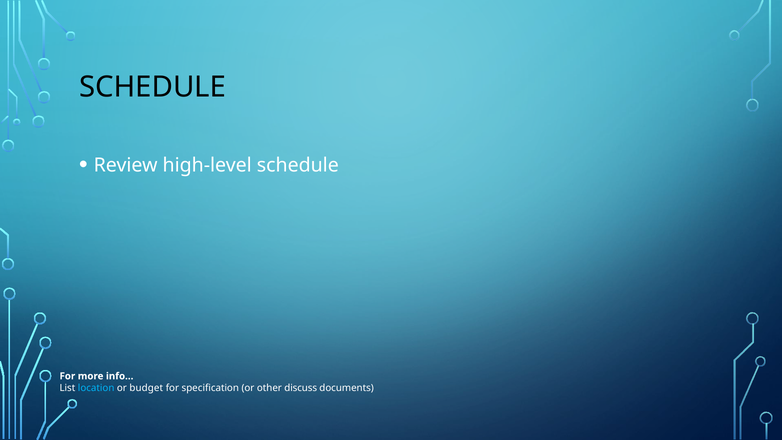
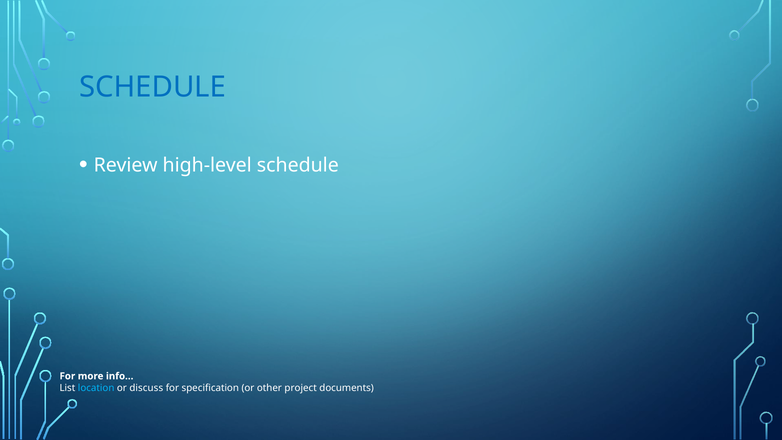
SCHEDULE colour: black -> blue (153, 87)
budget: budget -> discuss (146, 388)
discuss: discuss -> project (301, 388)
